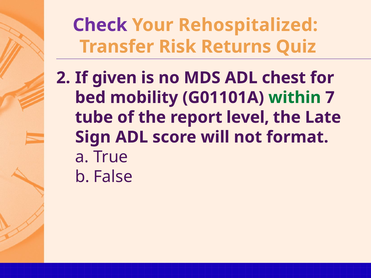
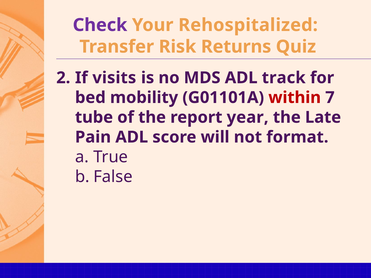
given: given -> visits (114, 78)
chest: chest -> track (284, 78)
within colour: green -> red (295, 98)
level: level -> year (248, 117)
Sign: Sign -> Pain (93, 137)
